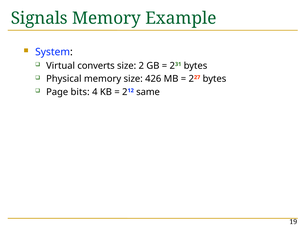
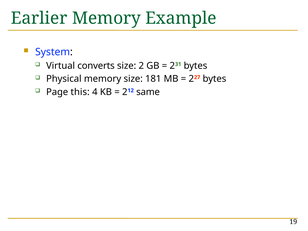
Signals: Signals -> Earlier (39, 18)
426: 426 -> 181 (153, 79)
bits: bits -> this (80, 92)
